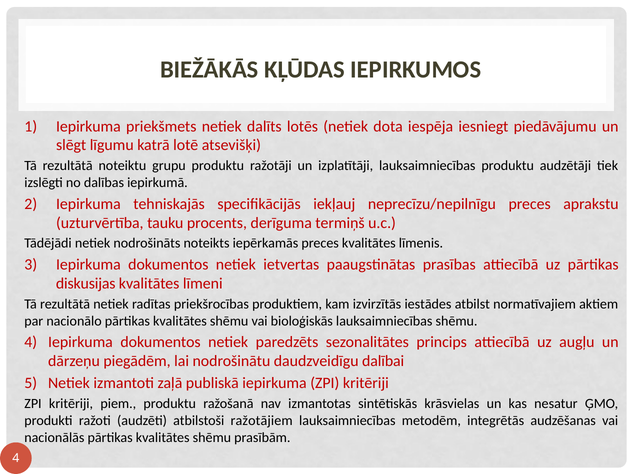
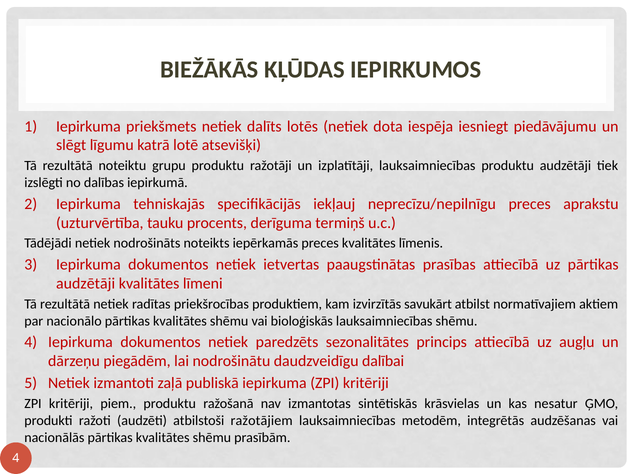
diskusijas: diskusijas -> audzētāji (86, 284)
iestādes: iestādes -> savukārt (428, 305)
